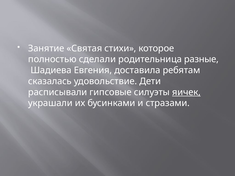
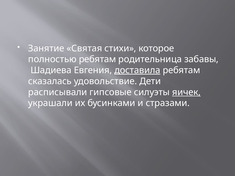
полностью сделали: сделали -> ребятам (97, 59)
разные: разные -> забавы (201, 59)
доставила underline: none -> present (137, 70)
